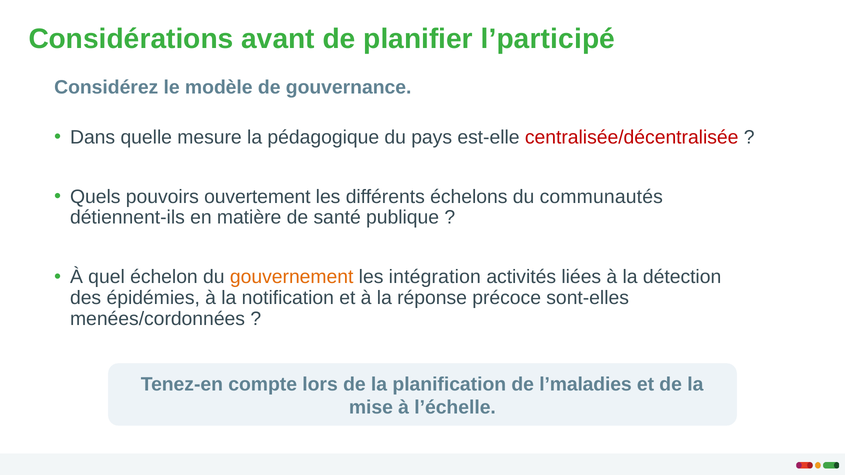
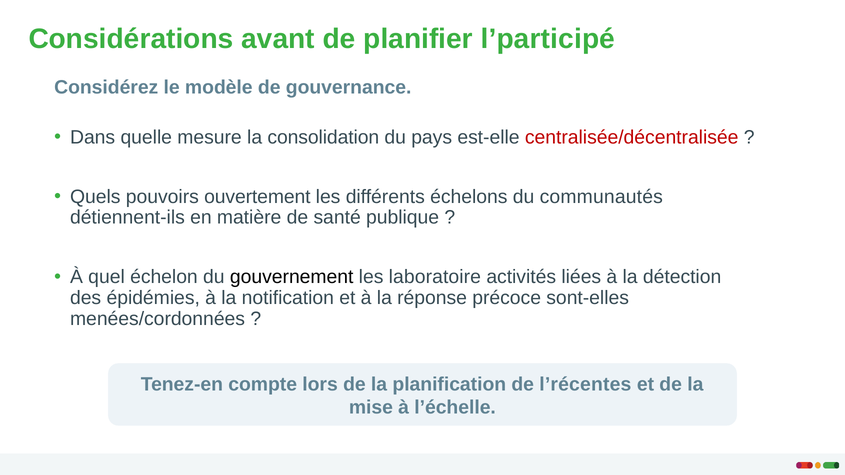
pédagogique: pédagogique -> consolidation (323, 137)
gouvernement colour: orange -> black (292, 277)
intégration: intégration -> laboratoire (435, 277)
l’maladies: l’maladies -> l’récentes (585, 384)
